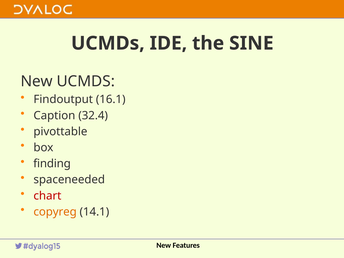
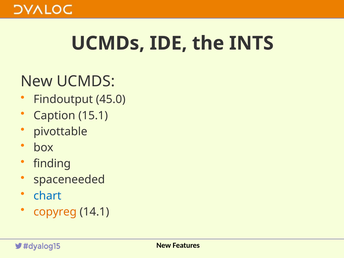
SINE: SINE -> INTS (251, 43)
16.1: 16.1 -> 45.0 (111, 99)
32.4: 32.4 -> 15.1 (93, 115)
chart colour: red -> blue (47, 196)
